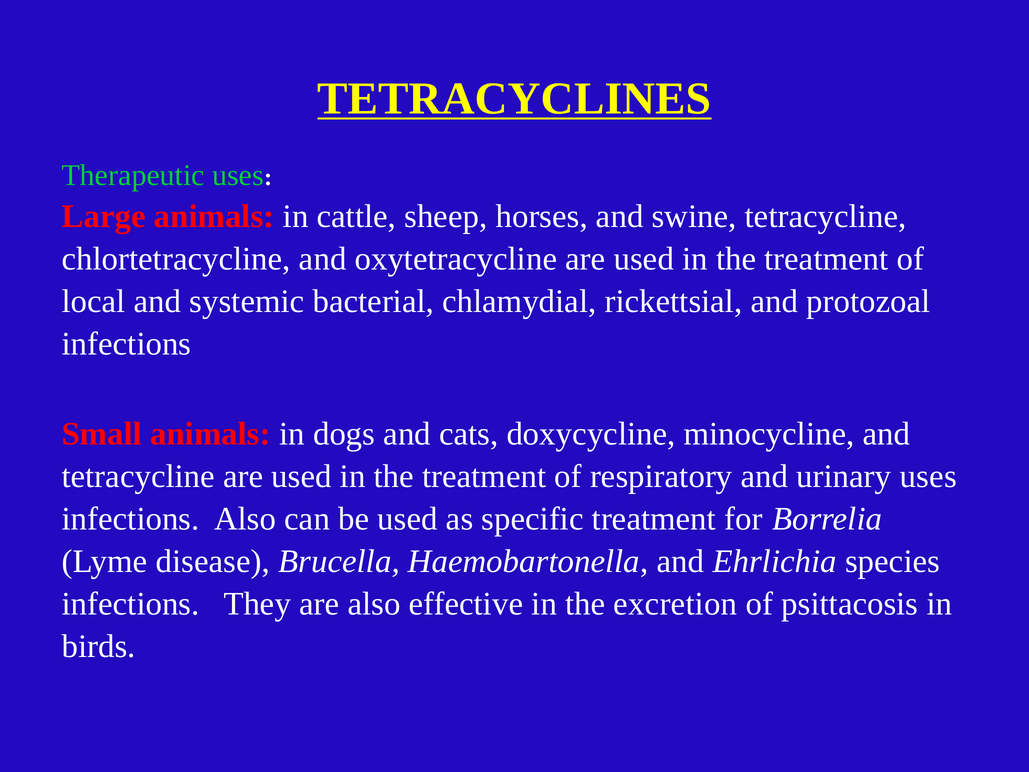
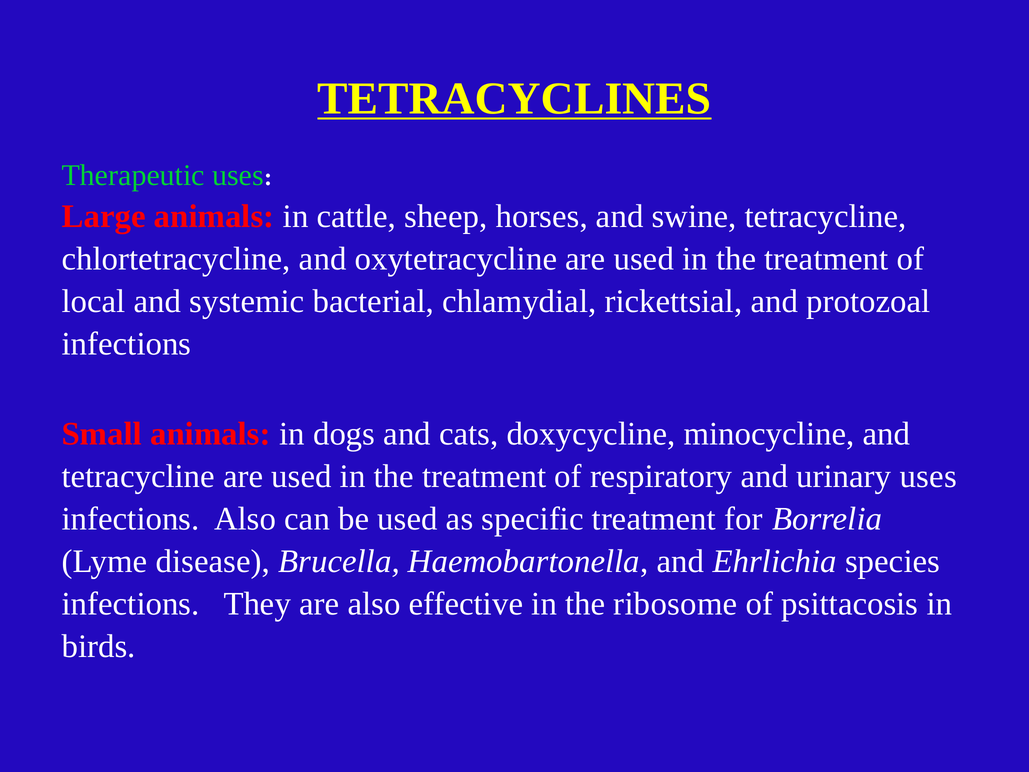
excretion: excretion -> ribosome (675, 604)
